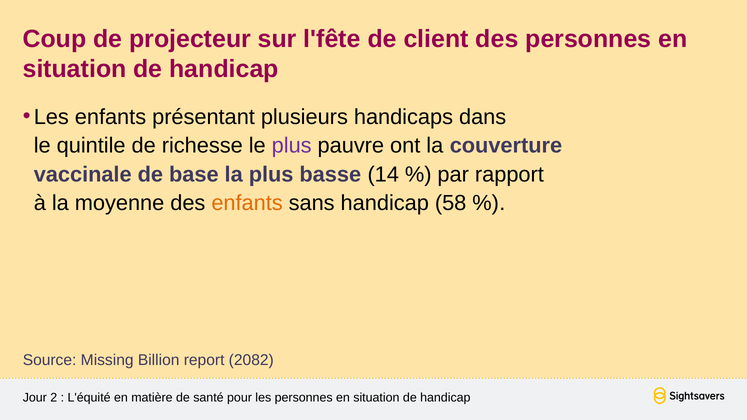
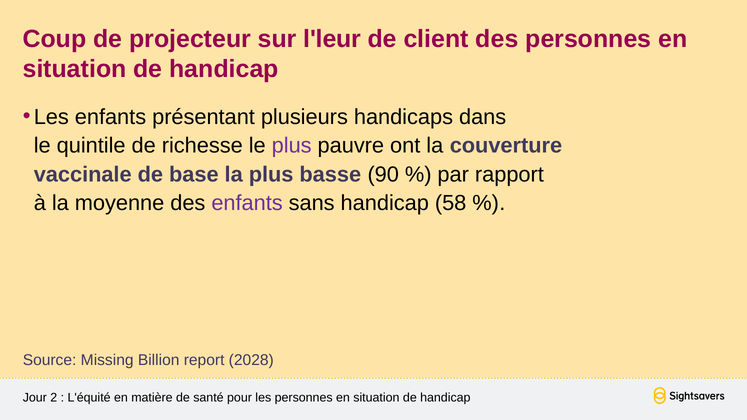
l'fête: l'fête -> l'leur (332, 39)
14: 14 -> 90 (383, 175)
enfants colour: orange -> purple (247, 203)
2082: 2082 -> 2028 (251, 360)
